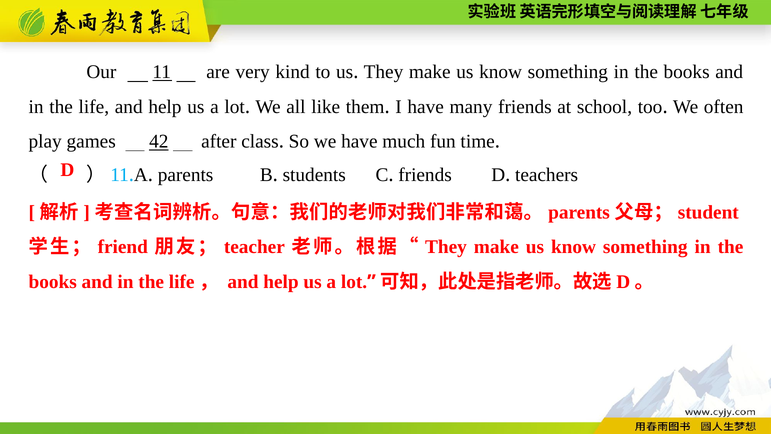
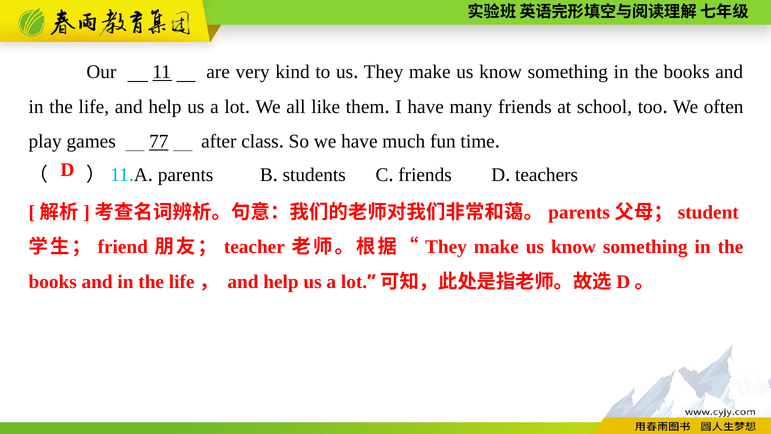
42: 42 -> 77 (159, 141)
